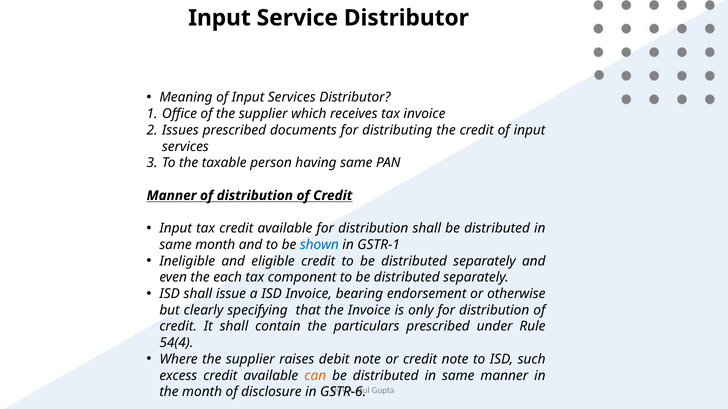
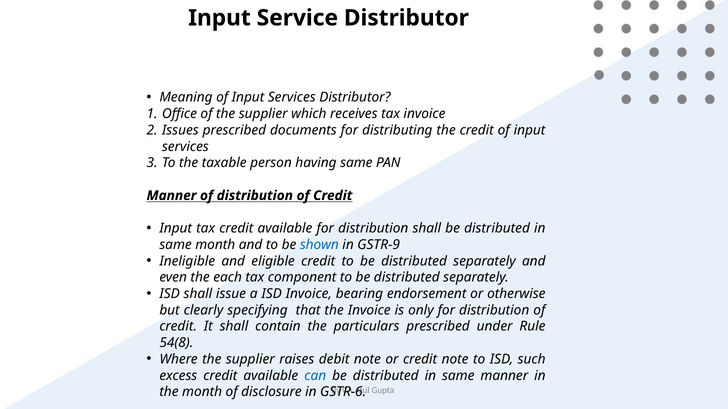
GSTR-1: GSTR-1 -> GSTR-9 (379, 245)
54(4: 54(4 -> 54(8 (176, 343)
can colour: orange -> blue (315, 376)
